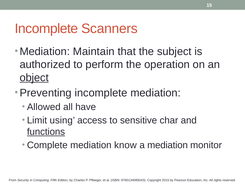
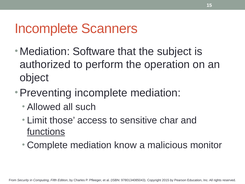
Maintain: Maintain -> Software (94, 51)
object underline: present -> none (34, 78)
have: have -> such (86, 107)
using: using -> those (62, 120)
a mediation: mediation -> malicious (167, 145)
